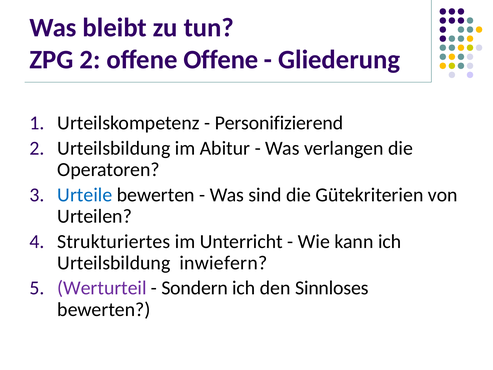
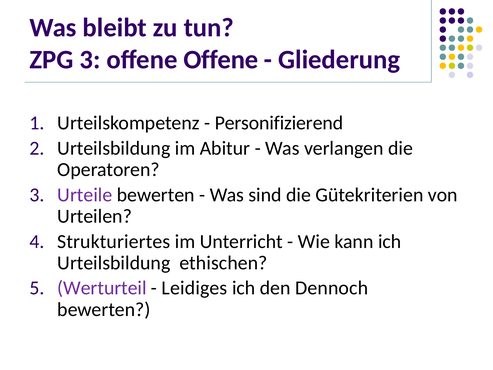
ZPG 2: 2 -> 3 (90, 60)
Urteile colour: blue -> purple (85, 195)
inwiefern: inwiefern -> ethischen (223, 263)
Sondern: Sondern -> Leidiges (194, 288)
Sinnloses: Sinnloses -> Dennoch (332, 288)
